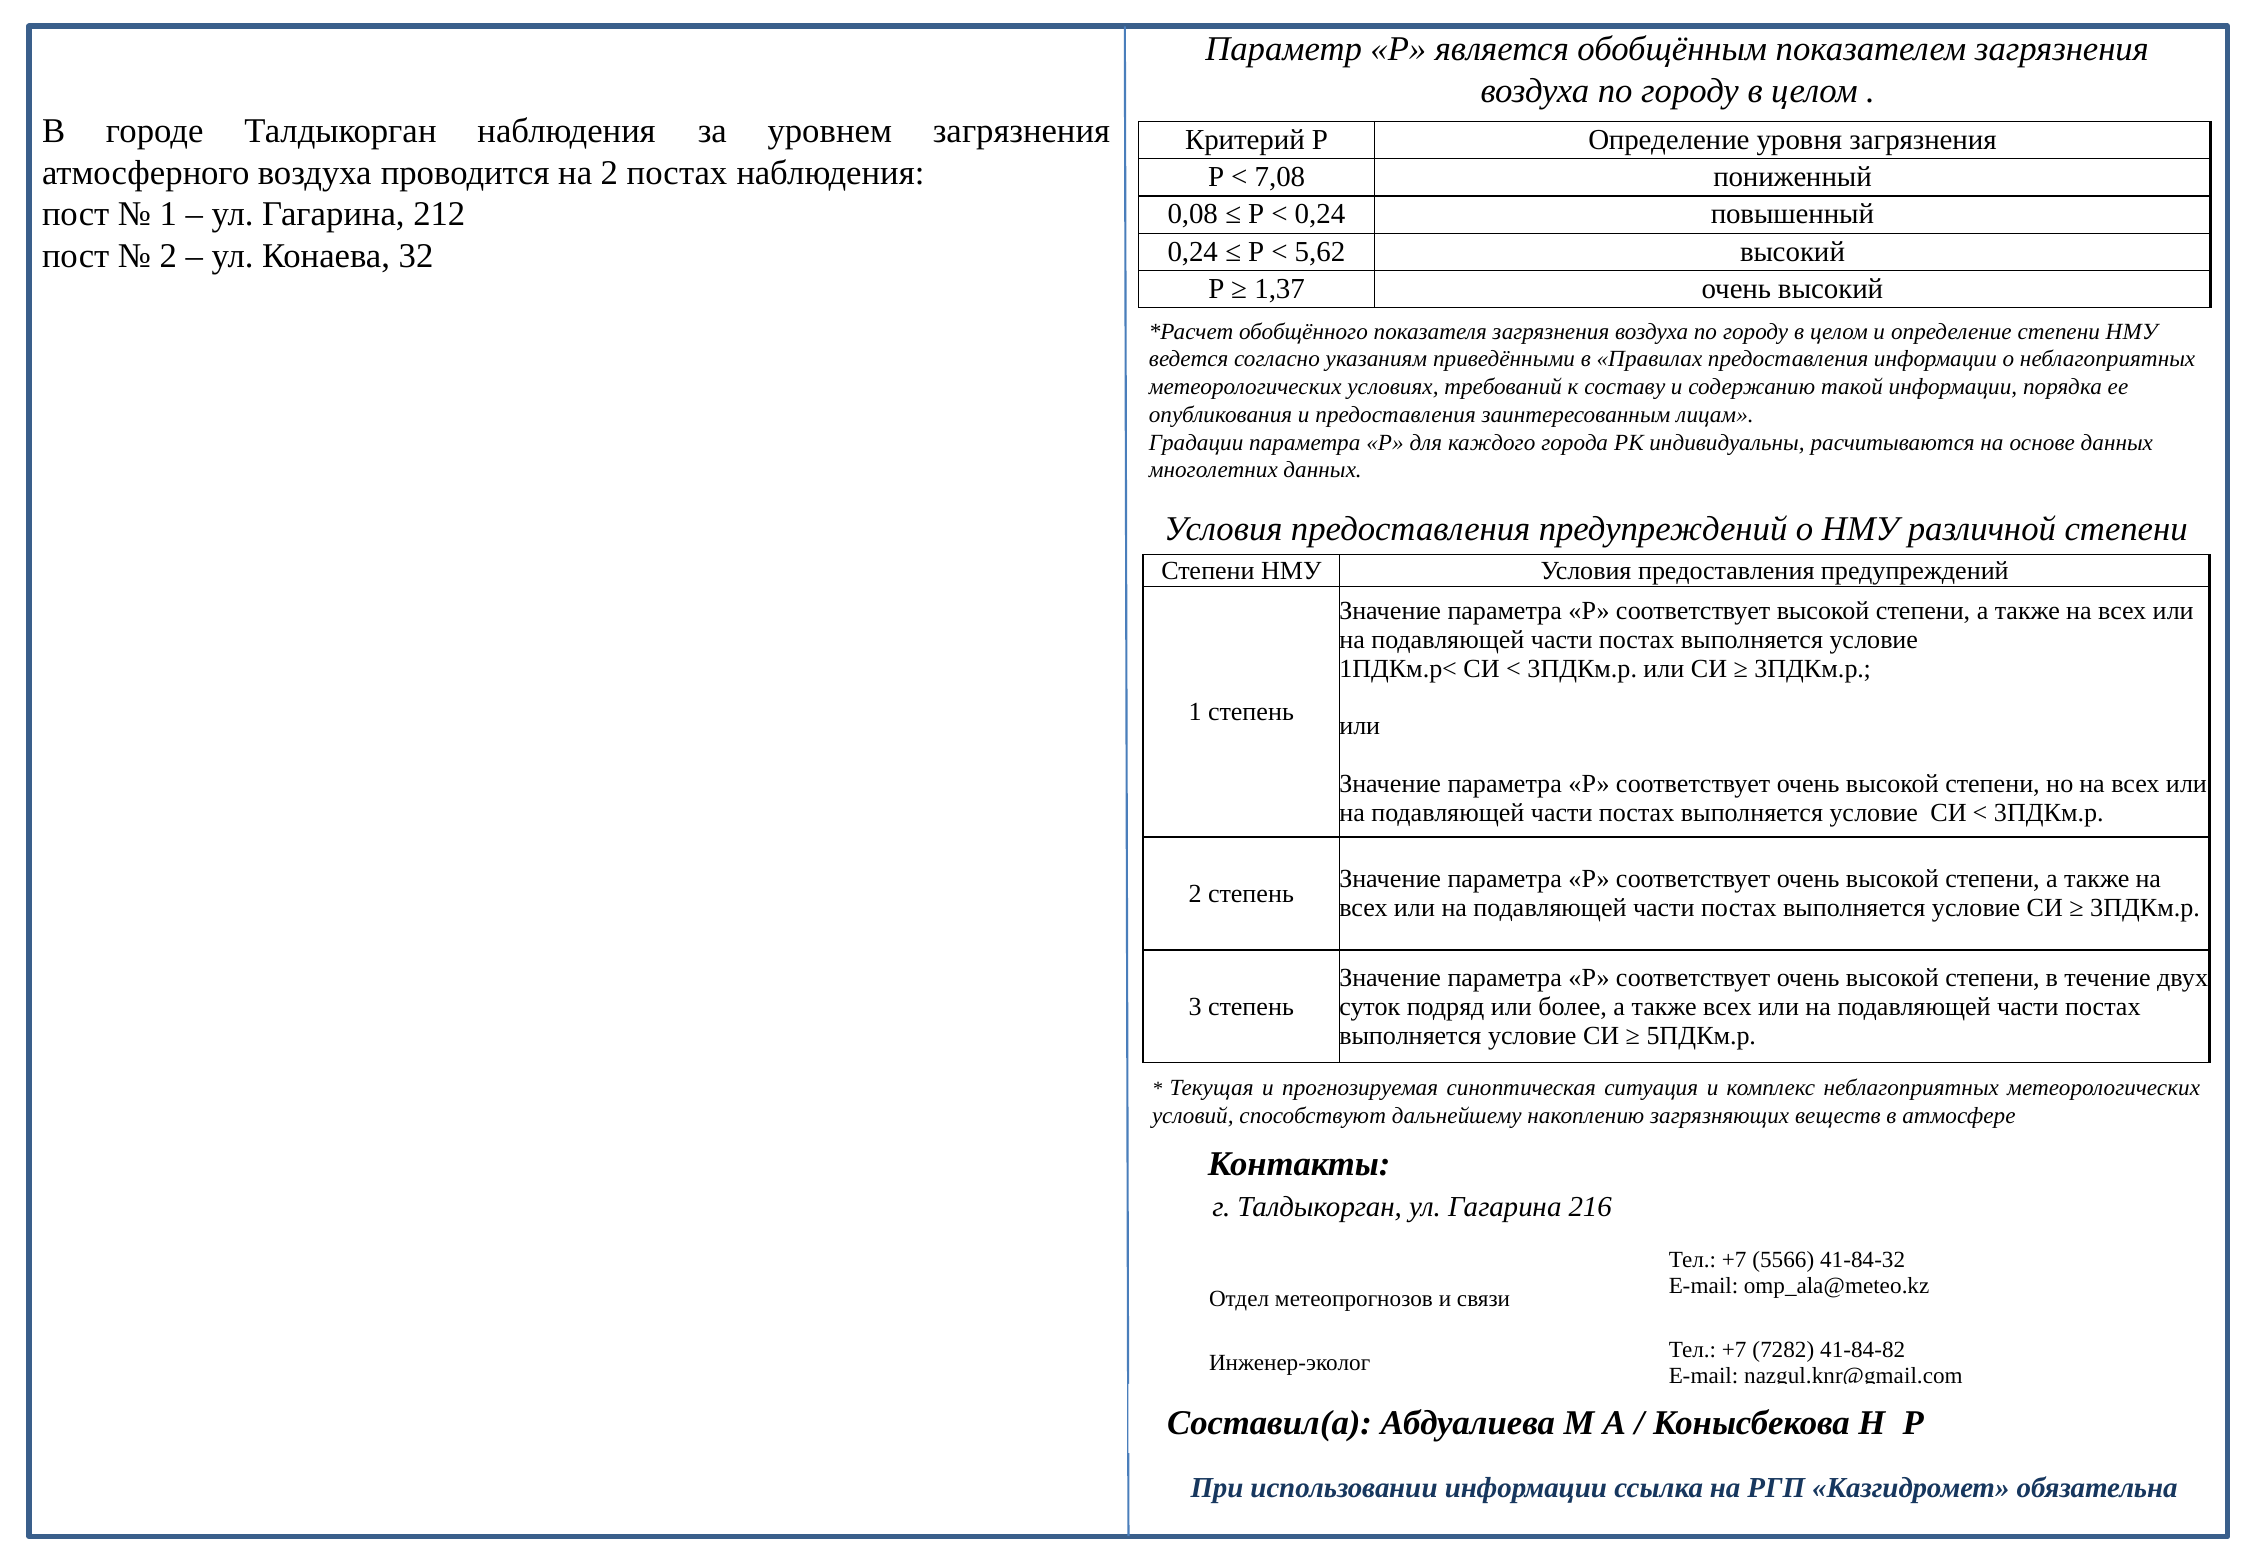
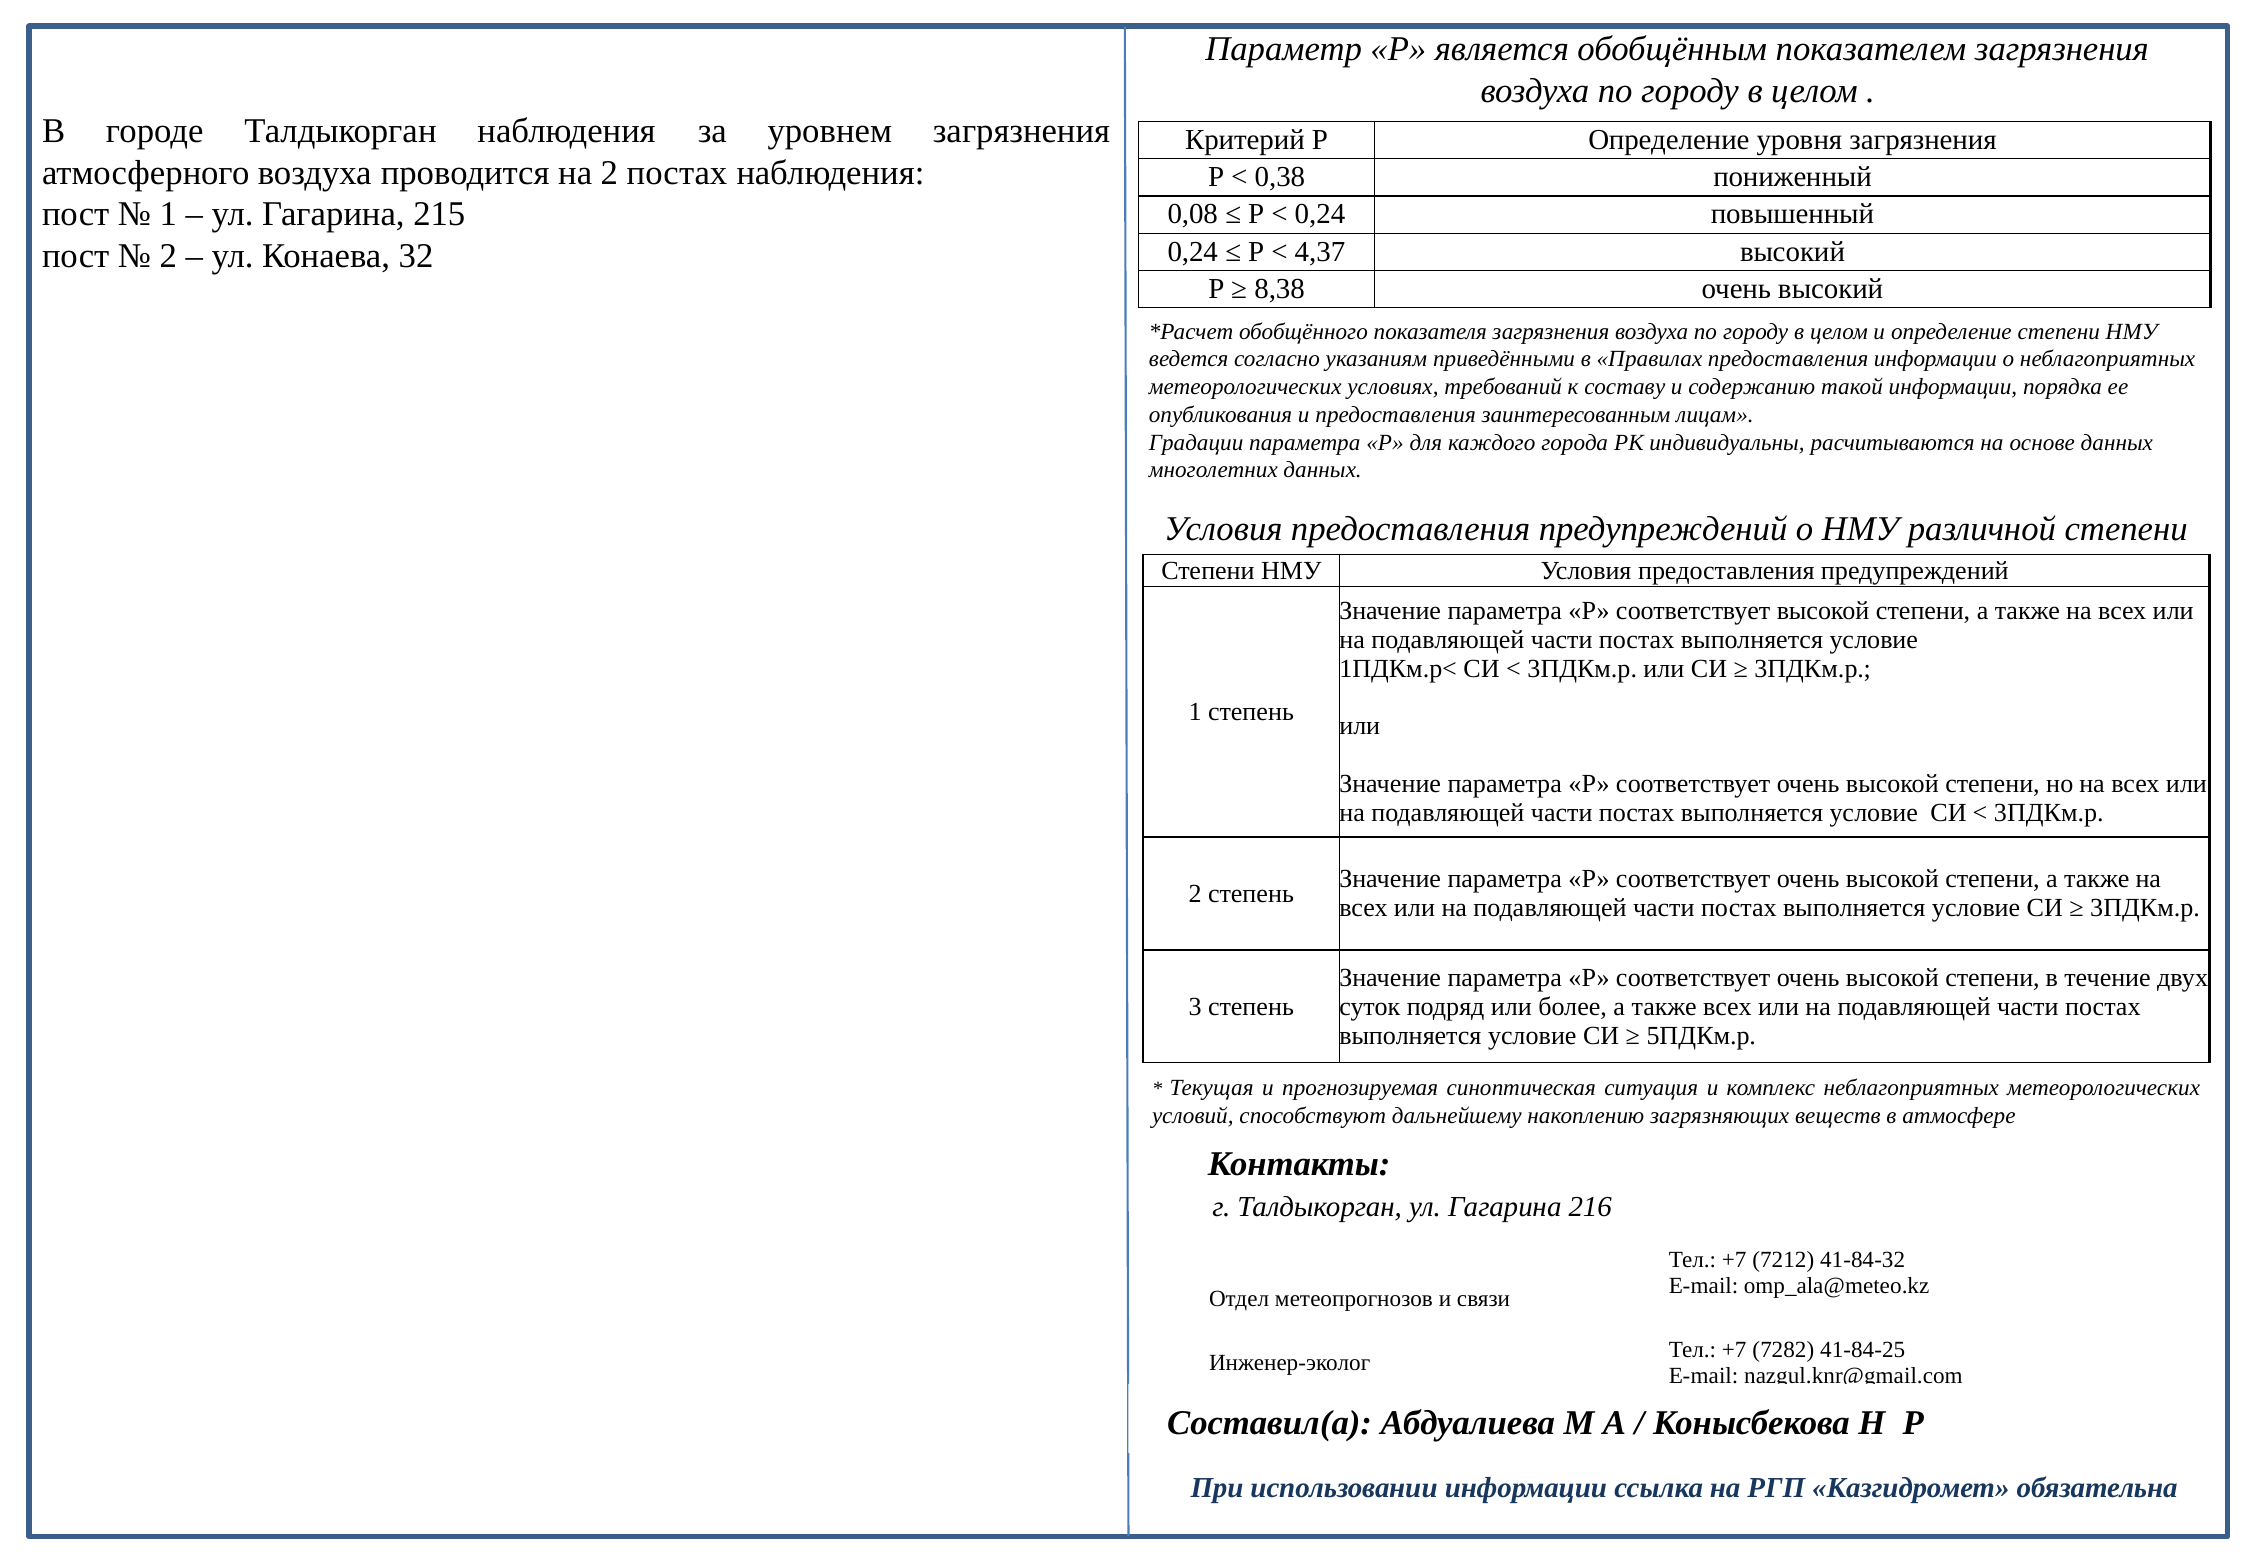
7,08: 7,08 -> 0,38 (1280, 177)
212: 212 -> 215 (439, 214)
5,62: 5,62 -> 4,37 (1320, 251)
1,37: 1,37 -> 8,38 (1280, 289)
5566: 5566 -> 7212 (1783, 1260)
41-84-82: 41-84-82 -> 41-84-25 (1863, 1350)
